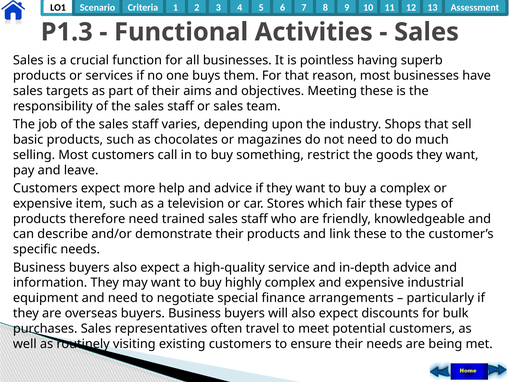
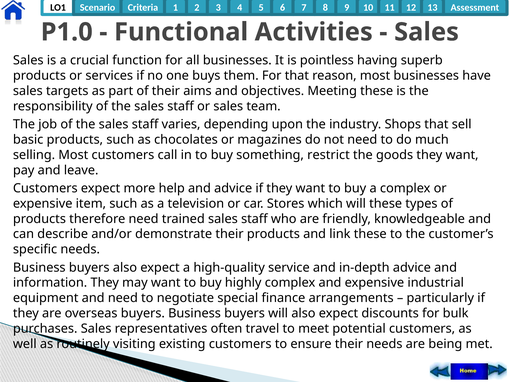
P1.3: P1.3 -> P1.0 (67, 32)
which fair: fair -> will (356, 203)
